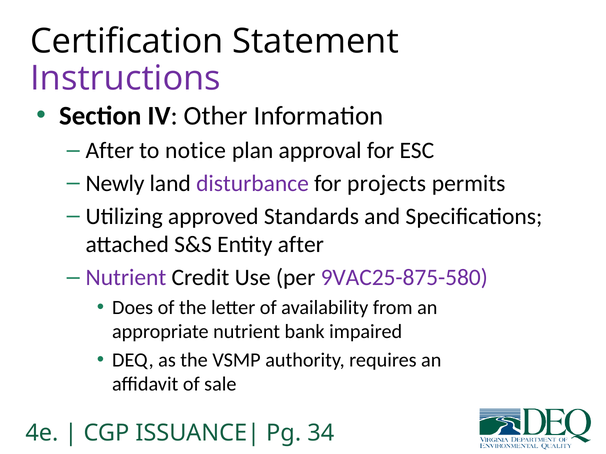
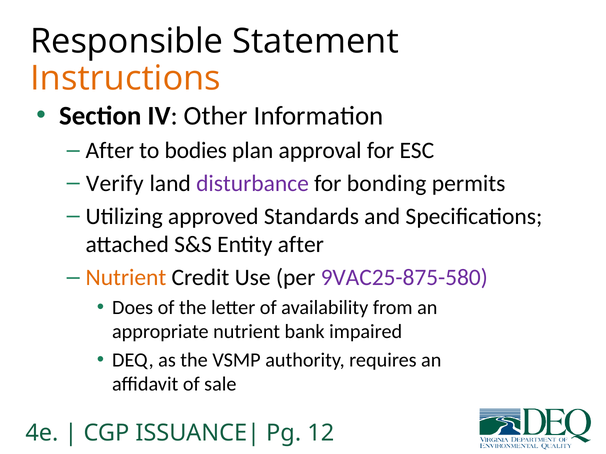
Certification: Certification -> Responsible (127, 41)
Instructions colour: purple -> orange (126, 79)
notice: notice -> bodies (196, 151)
Newly: Newly -> Verify (115, 184)
projects: projects -> bonding (387, 184)
Nutrient colour: purple -> orange (126, 278)
34: 34 -> 12 (321, 434)
